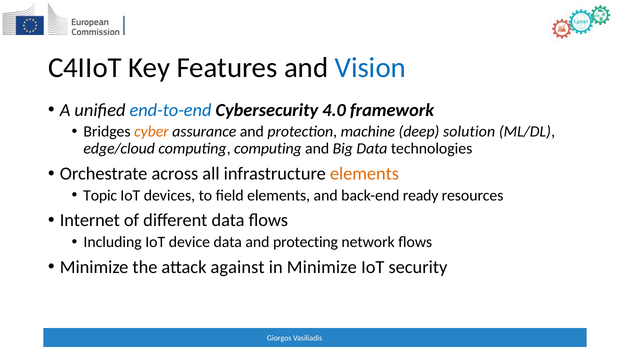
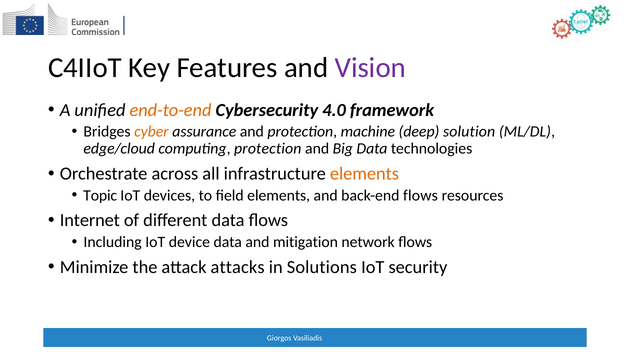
Vision colour: blue -> purple (370, 68)
end-to-end colour: blue -> orange (171, 110)
computing computing: computing -> protection (268, 149)
back-end ready: ready -> flows (420, 196)
protecting: protecting -> mitigation (305, 242)
against: against -> attacks (238, 267)
in Minimize: Minimize -> Solutions (322, 267)
